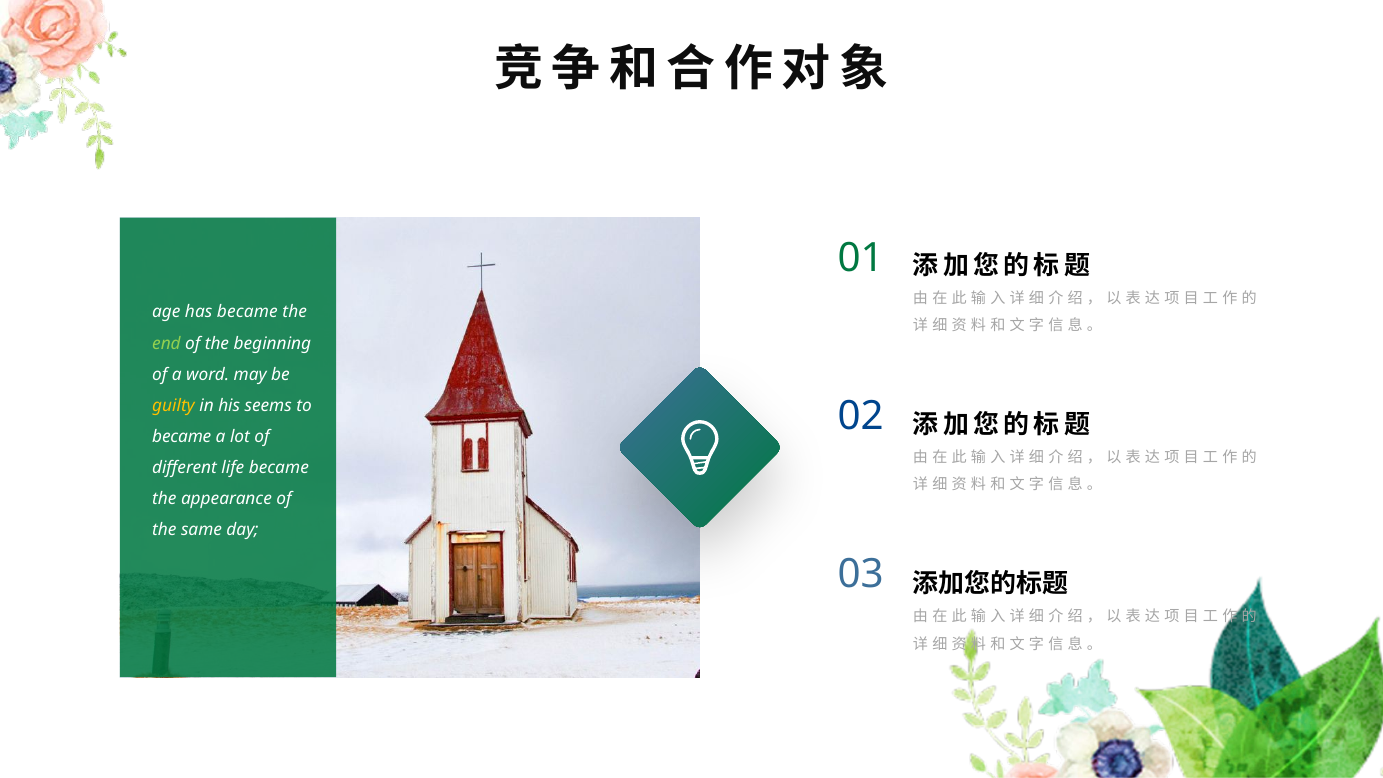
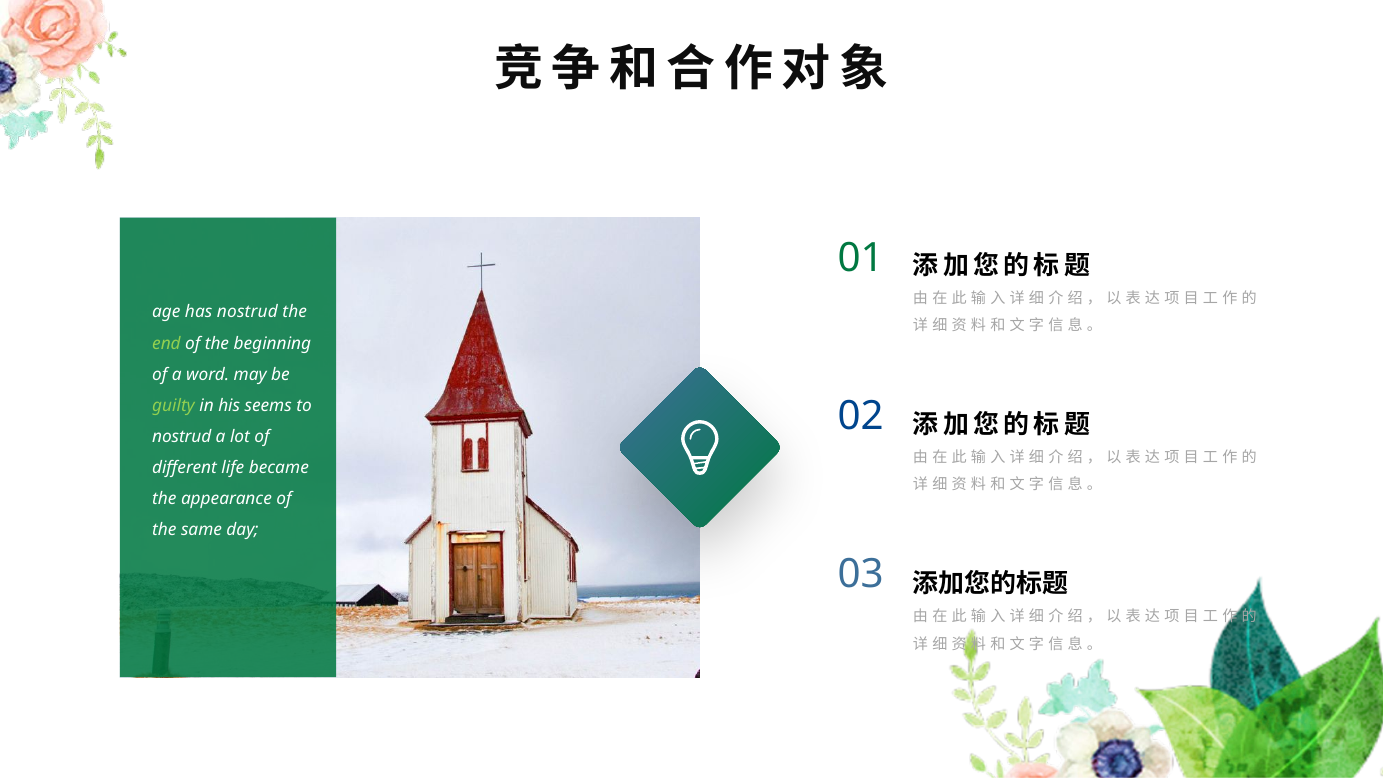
has became: became -> nostrud (247, 312)
guilty colour: yellow -> light green (173, 406)
became: became -> nostrud (182, 437)
